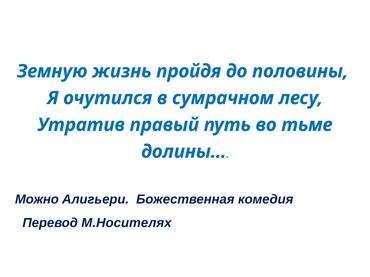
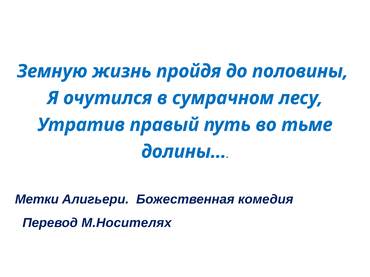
Можно: Можно -> Метки (37, 200)
